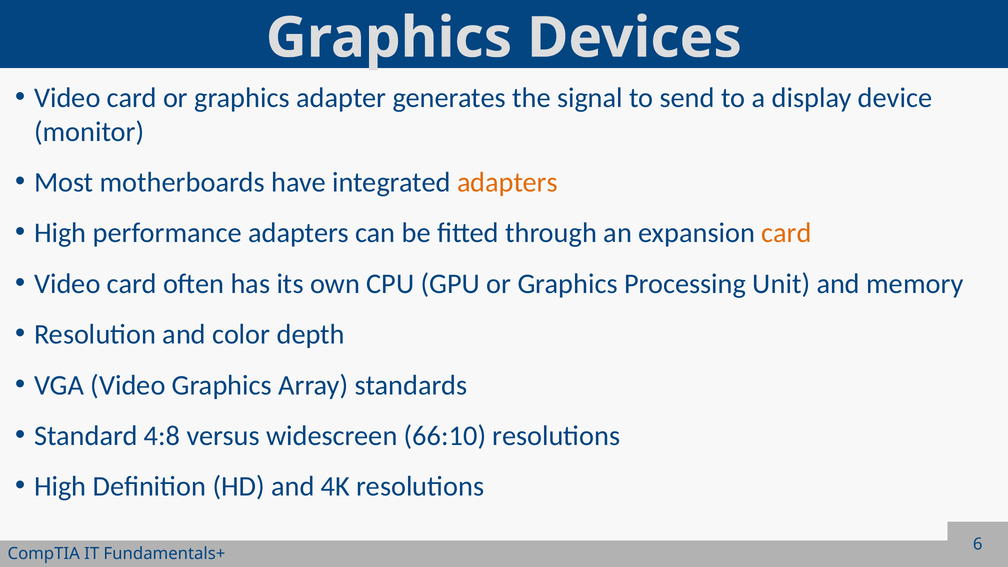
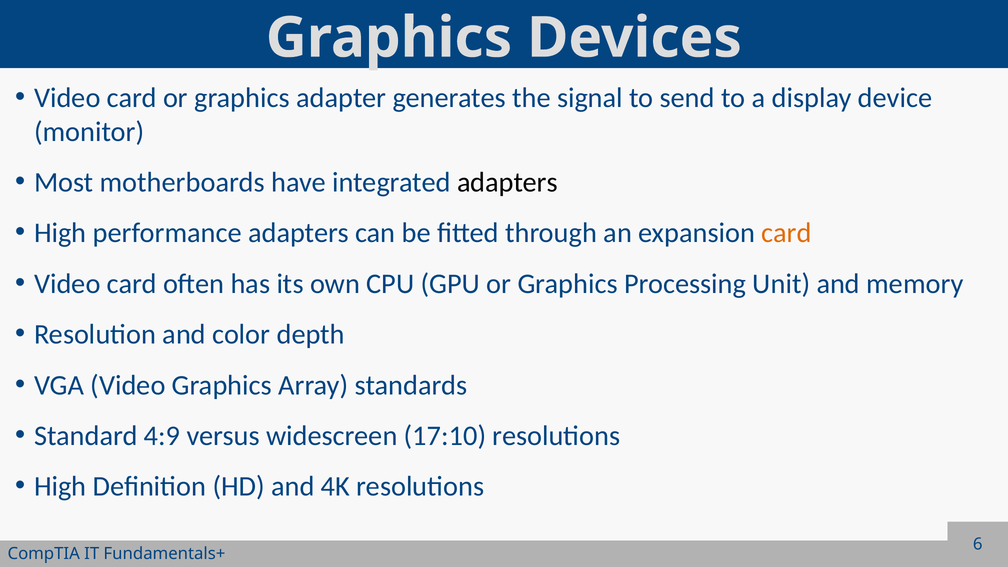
adapters colour: orange -> black (507, 182)
4:8: 4:8 -> 4:9 (162, 436)
66:10: 66:10 -> 17:10 (445, 436)
